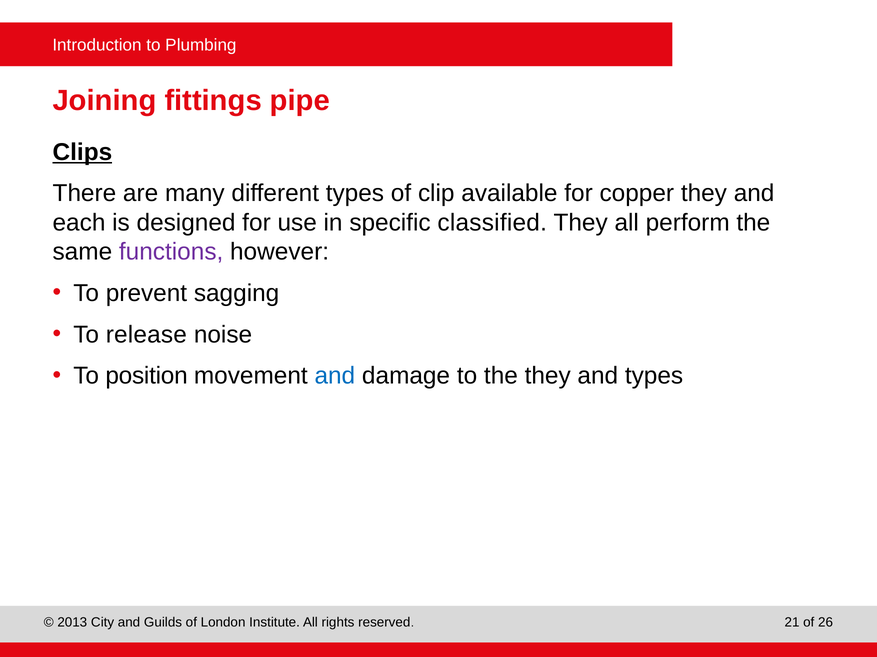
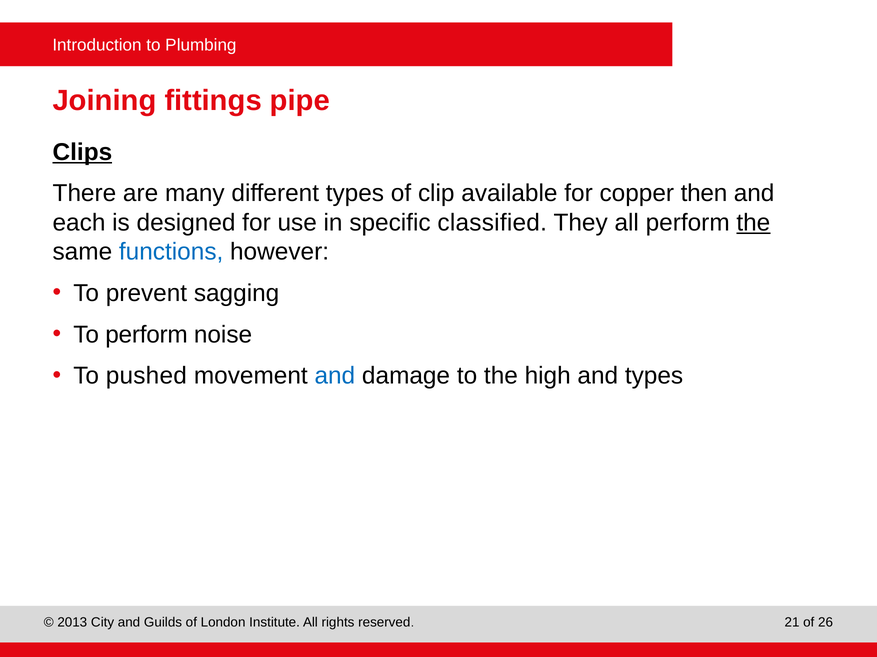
copper they: they -> then (704, 194)
the underline: none -> present (753, 223)
functions colour: purple -> blue (171, 252)
To release: release -> perform (147, 335)
position: position -> pushed (146, 376)
the they: they -> high (548, 376)
